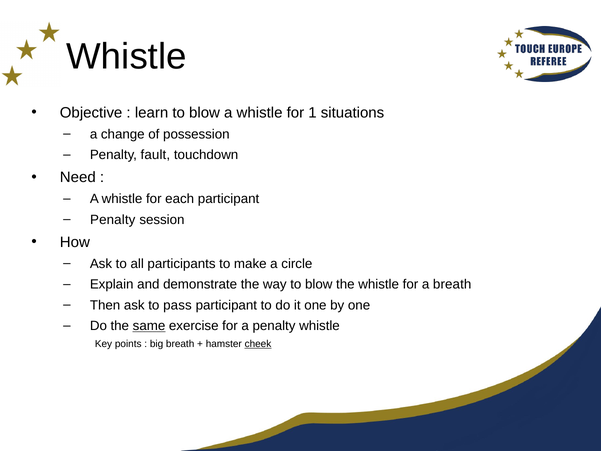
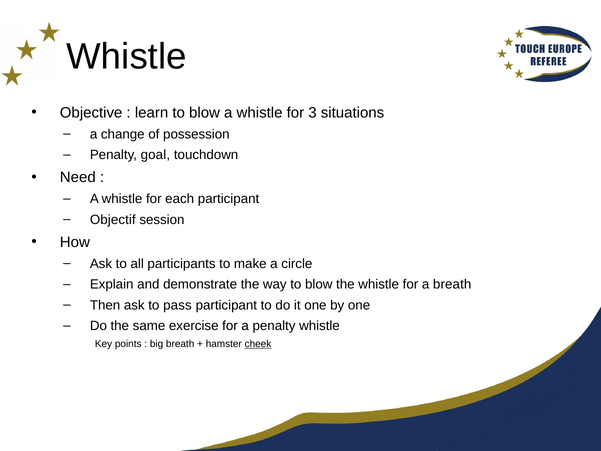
1: 1 -> 3 (313, 113)
fault: fault -> goal (155, 155)
Penalty: Penalty -> Objectif (113, 220)
same underline: present -> none (149, 326)
